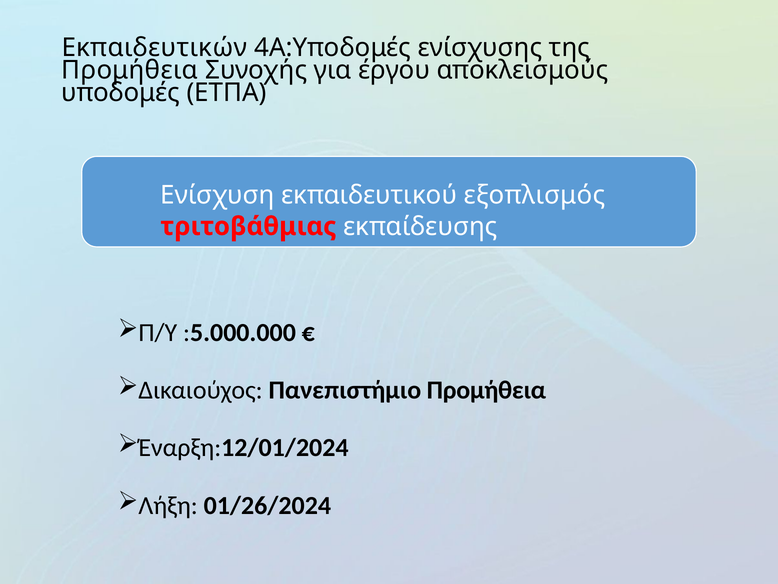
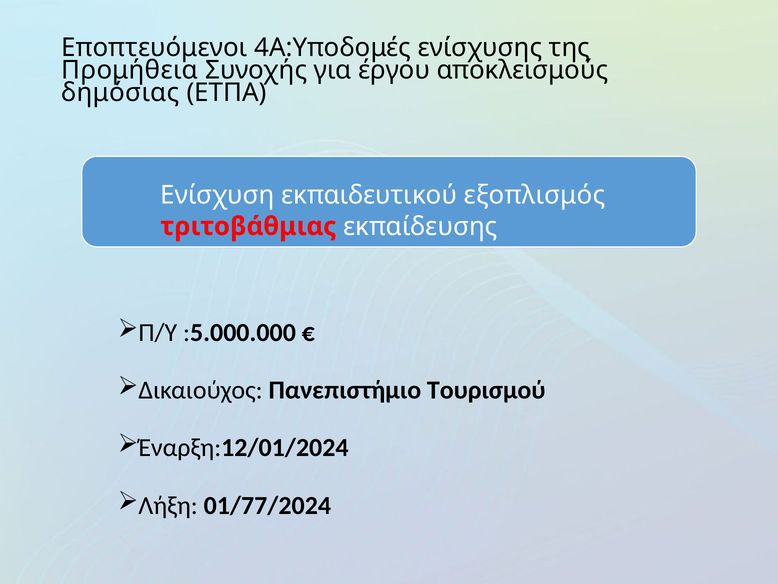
Εκπαιδευτικών: Εκπαιδευτικών -> Εποπτευόμενοι (154, 48)
υποδομές: υποδομές -> δημόσιας (120, 92)
Πανεπιστήμιο Προμήθεια: Προμήθεια -> Τουρισμού (486, 390)
01/26/2024: 01/26/2024 -> 01/77/2024 (267, 505)
